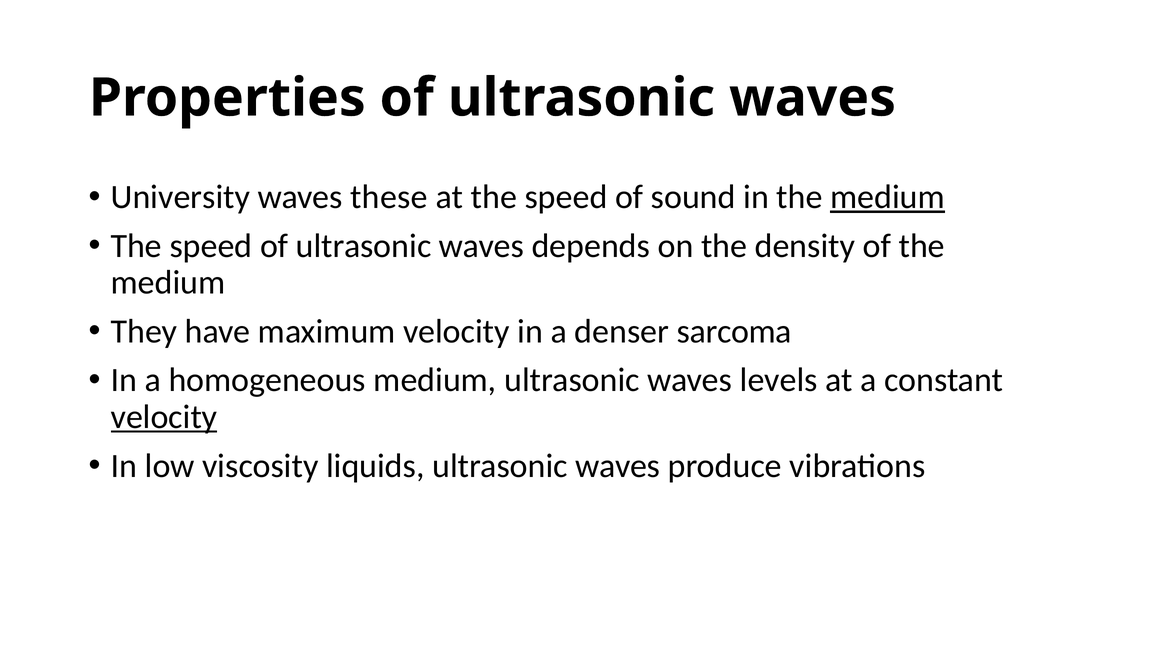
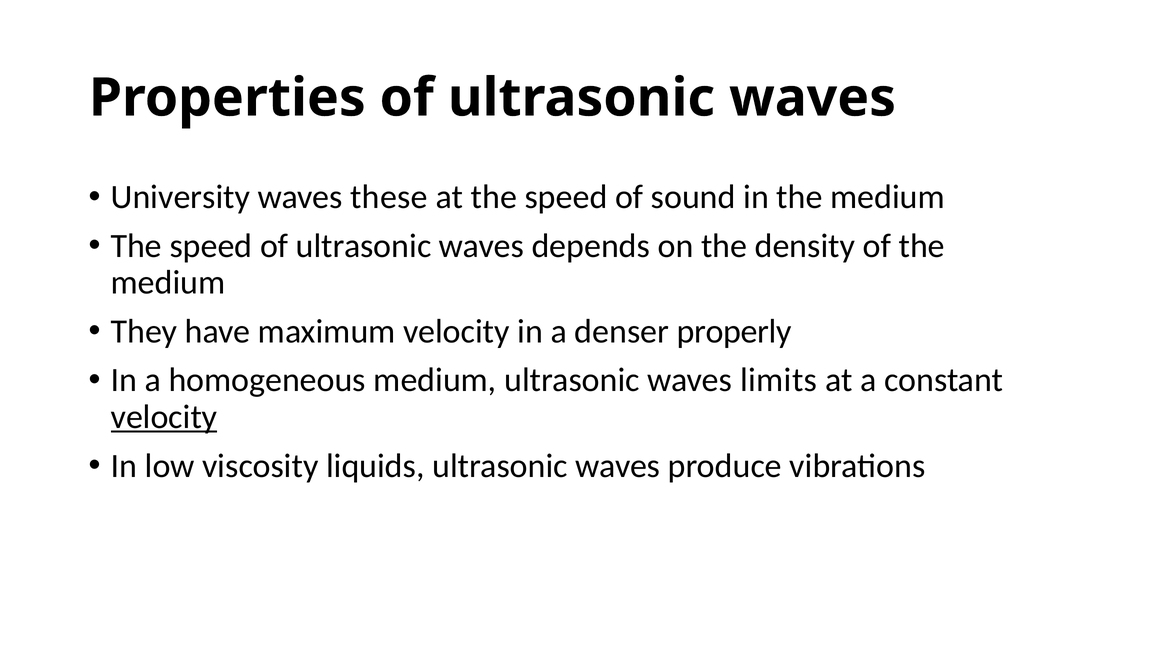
medium underline: present -> none (888, 197)
sarcoma: sarcoma -> properly (734, 331)
levels: levels -> limits (779, 380)
